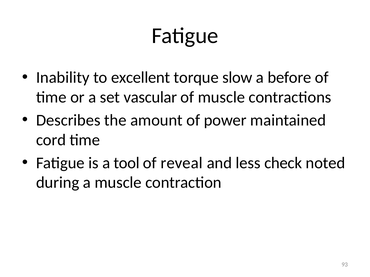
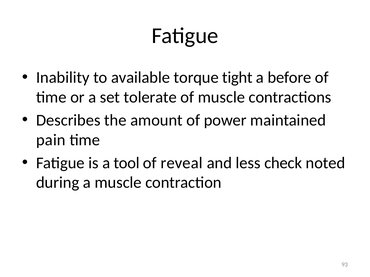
excellent: excellent -> available (141, 78)
slow: slow -> tight (237, 78)
vascular: vascular -> tolerate (150, 97)
cord: cord -> pain (51, 140)
